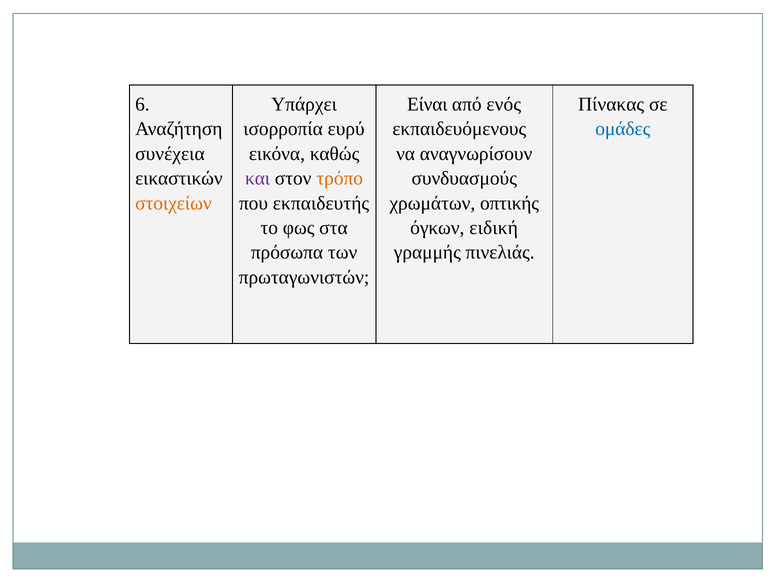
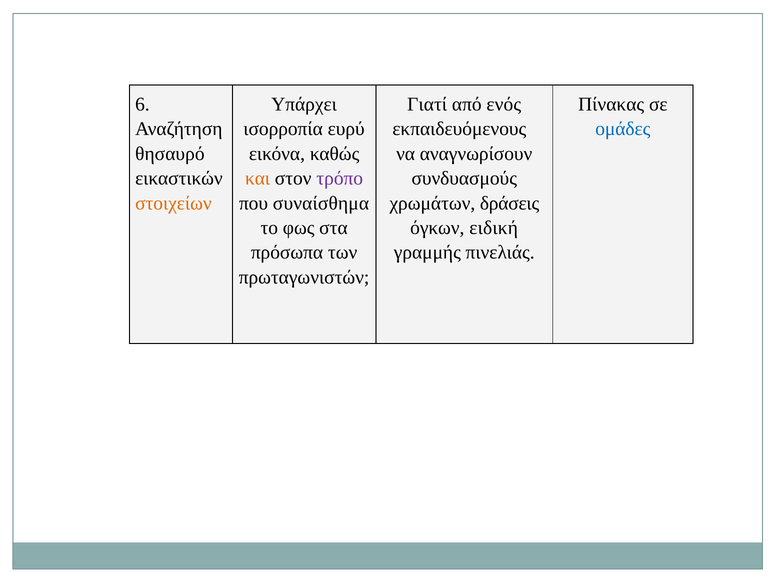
Είναι: Είναι -> Γιατί (427, 104)
συνέχεια: συνέχεια -> θησαυρό (170, 154)
και colour: purple -> orange (258, 178)
τρόπο colour: orange -> purple (340, 178)
εκπαιδευτής: εκπαιδευτής -> συναίσθημα (321, 203)
οπτικής: οπτικής -> δράσεις (510, 203)
